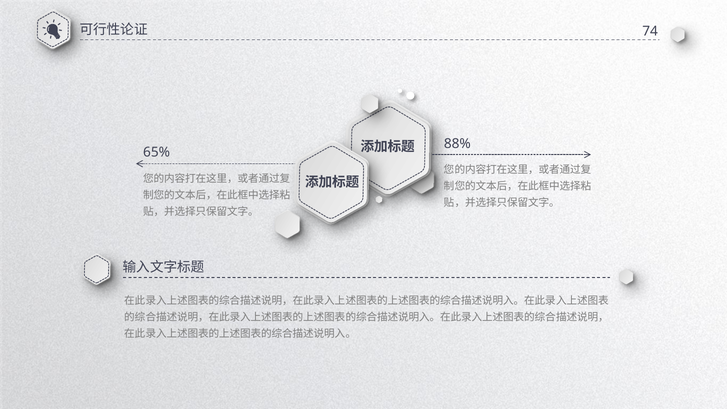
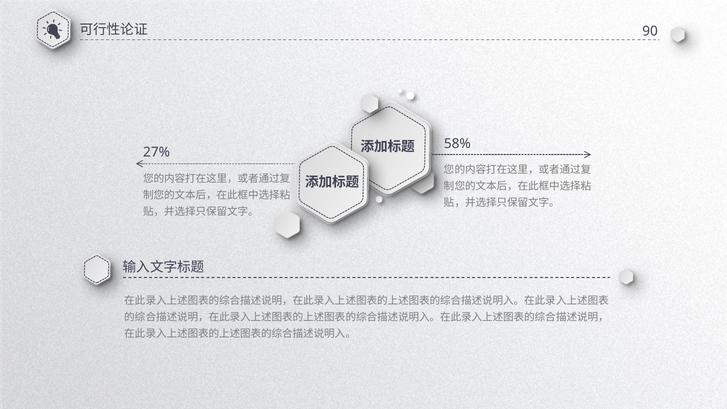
74: 74 -> 90 (650, 31)
88%: 88% -> 58% (457, 144)
65%: 65% -> 27% (157, 152)
